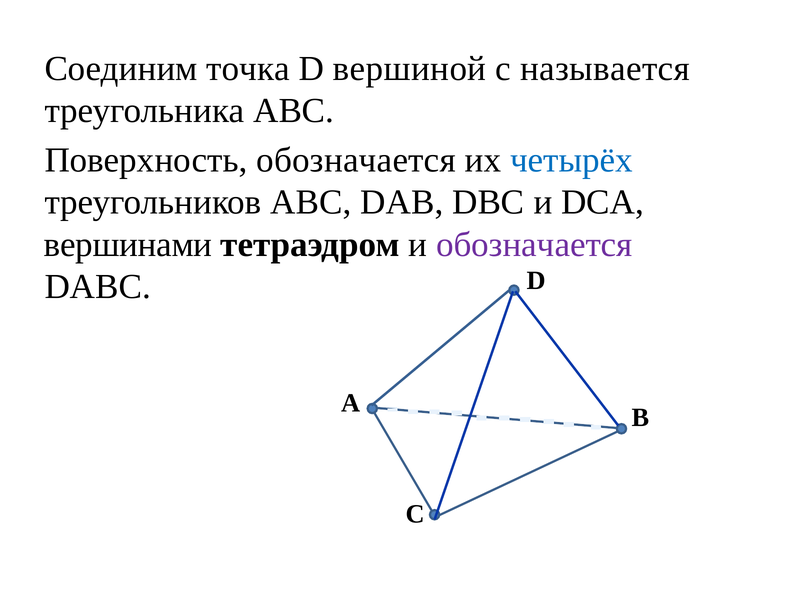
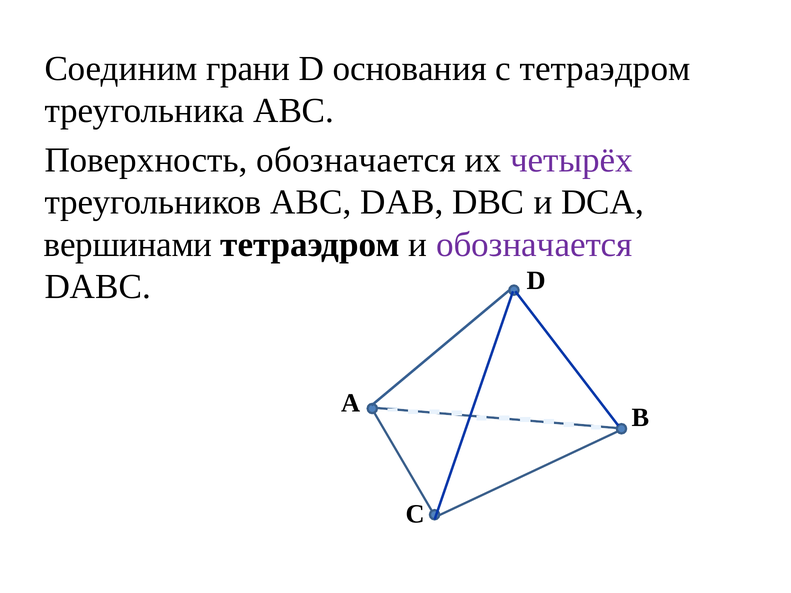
точка: точка -> грани (248, 69)
вершиной: вершиной -> основания (410, 69)
с называется: называется -> тетраэдром (605, 69)
четырёх colour: blue -> purple (572, 160)
